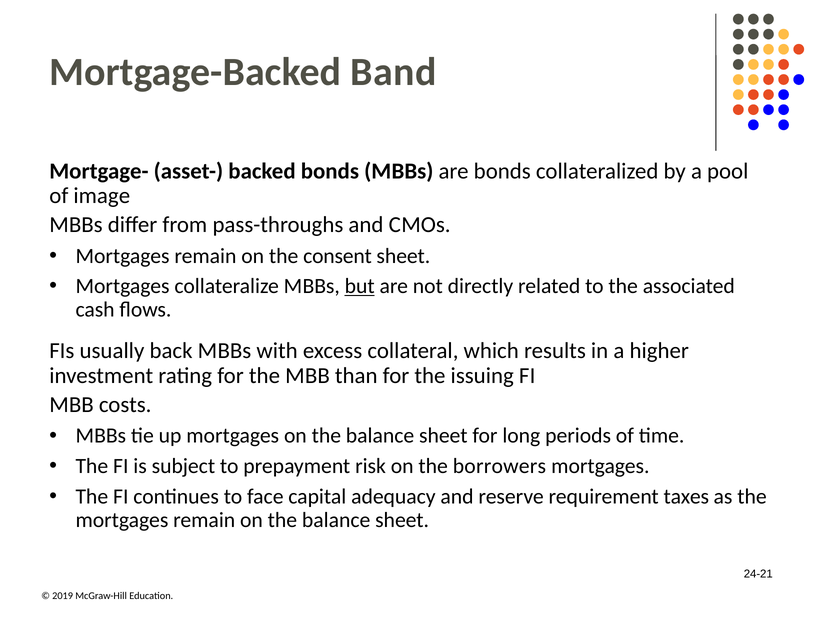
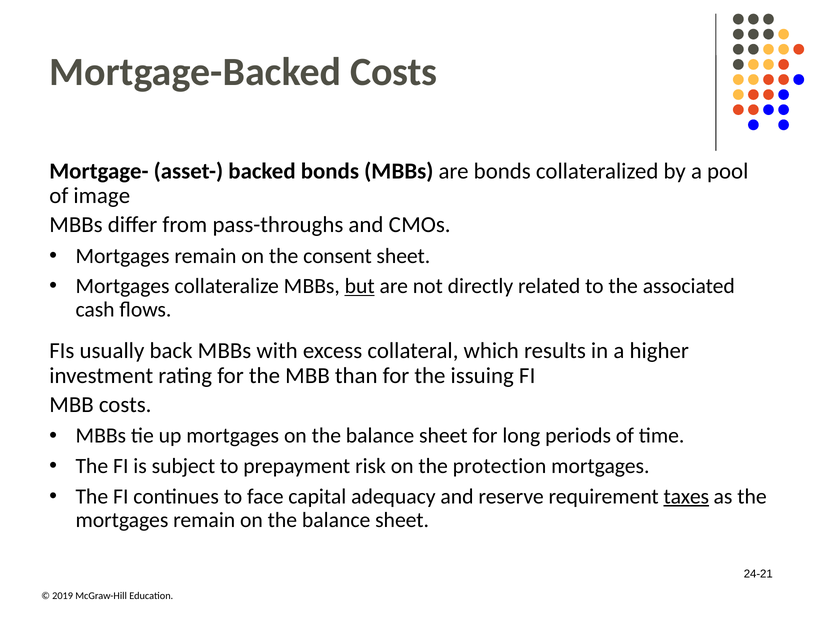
Mortgage-Backed Band: Band -> Costs (394, 72)
borrowers: borrowers -> protection (499, 466)
taxes underline: none -> present (686, 496)
